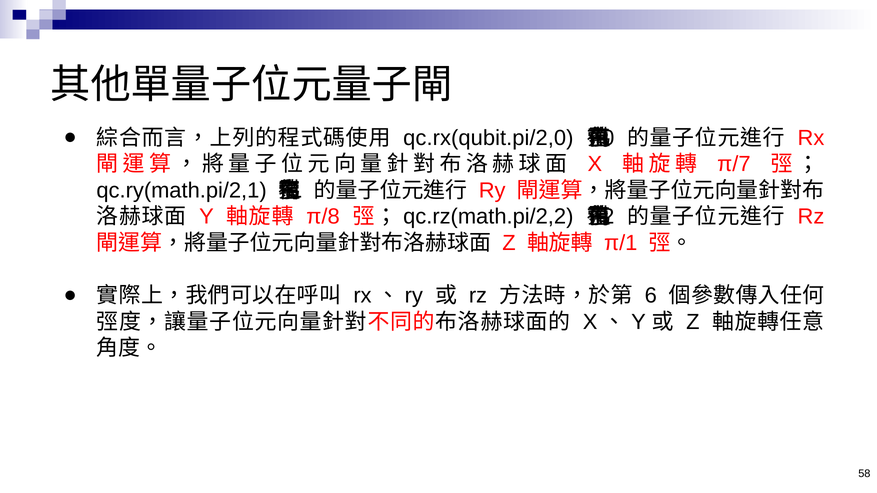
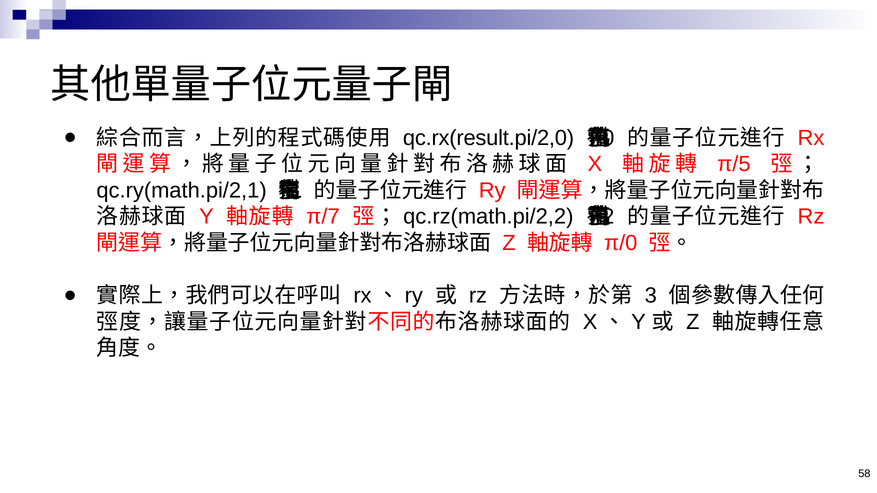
qc.rx(qubit.pi/2,0: qc.rx(qubit.pi/2,0 -> qc.rx(result.pi/2,0 (489, 138)
π/7: π/7 -> π/5 (734, 164)
π/8: π/8 -> π/7 (323, 217)
π/1: π/1 -> π/0 (621, 243)
6: 6 -> 3 (651, 296)
